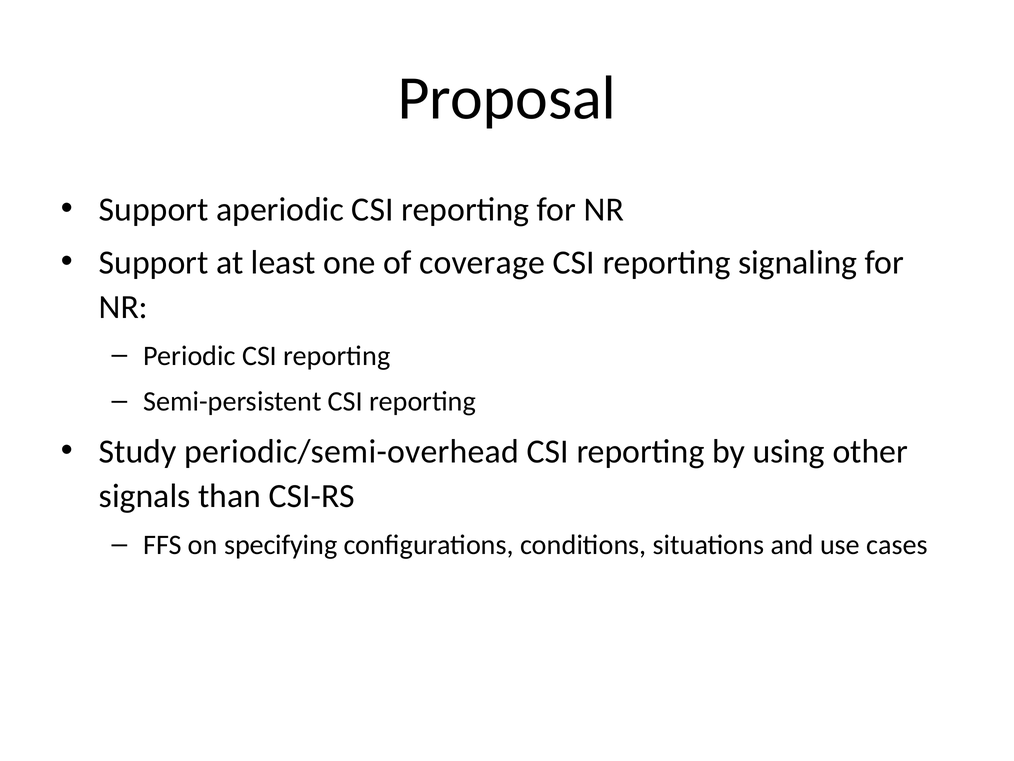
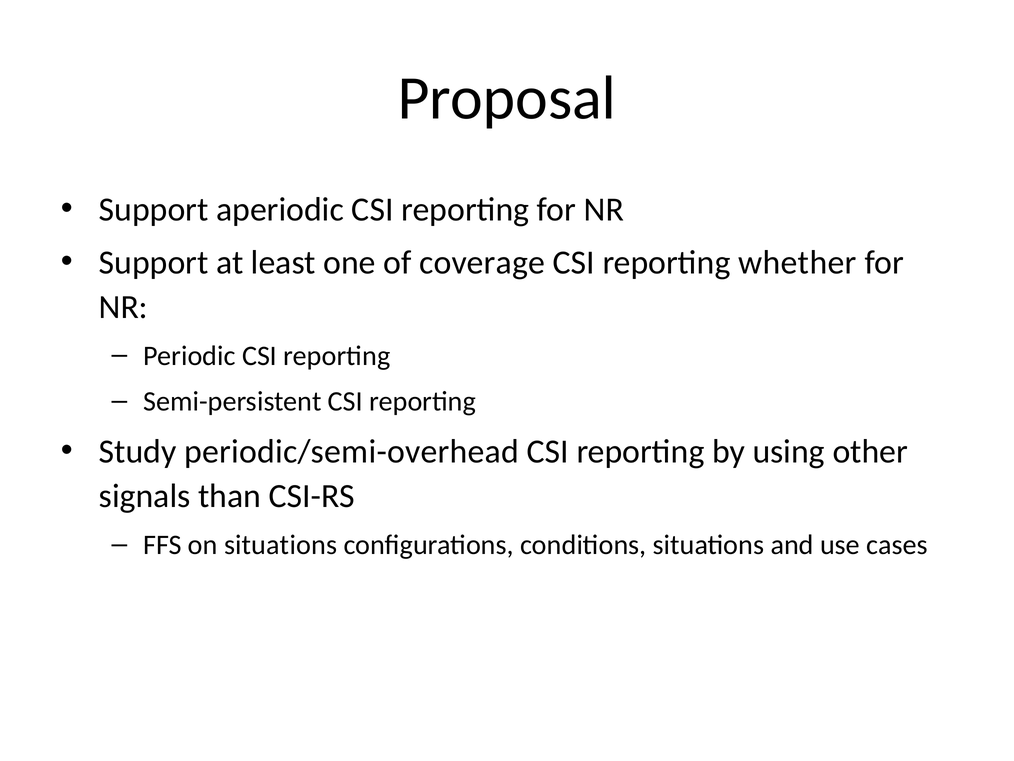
signaling: signaling -> whether (797, 262)
on specifying: specifying -> situations (281, 544)
